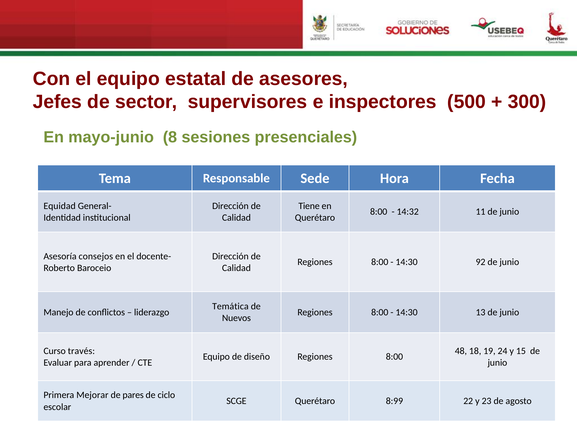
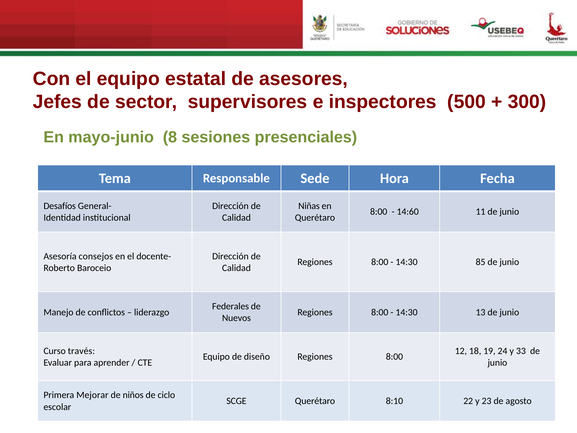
Equidad: Equidad -> Desafíos (60, 206)
Tiene: Tiene -> Niñas (309, 206)
14:32: 14:32 -> 14:60 (408, 212)
92: 92 -> 85 (481, 262)
Temática: Temática -> Federales (230, 306)
48: 48 -> 12 (461, 351)
15: 15 -> 33 (521, 351)
pares: pares -> niños (133, 395)
8:99: 8:99 -> 8:10 (394, 401)
